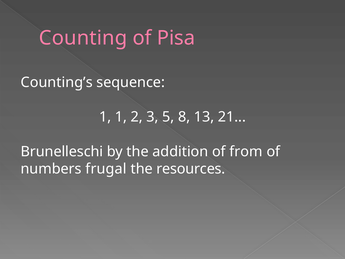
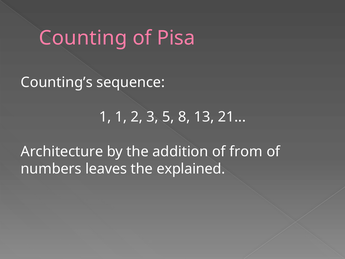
Brunelleschi: Brunelleschi -> Architecture (62, 151)
frugal: frugal -> leaves (106, 169)
resources: resources -> explained (191, 169)
